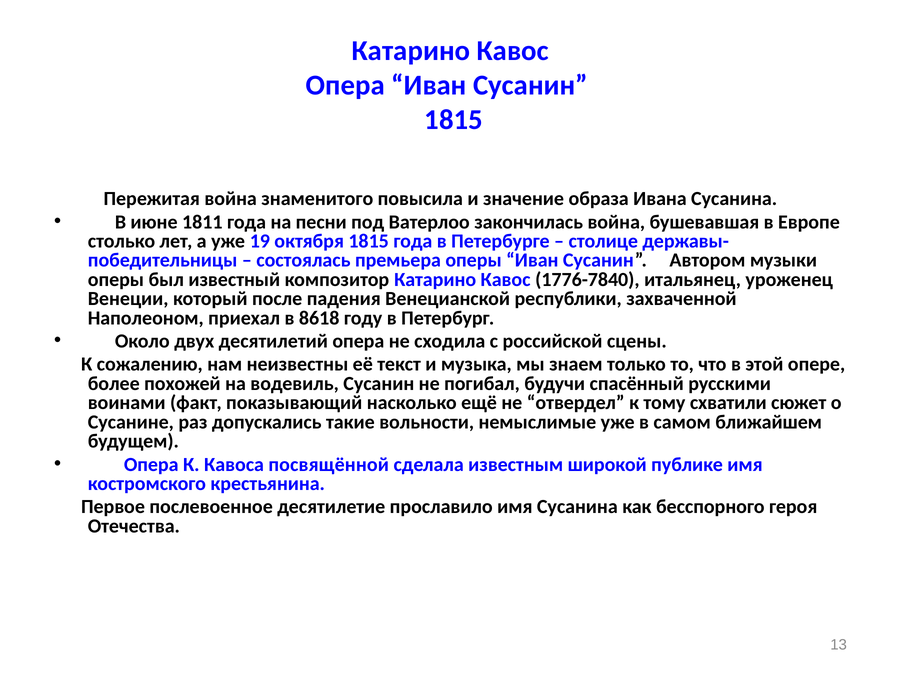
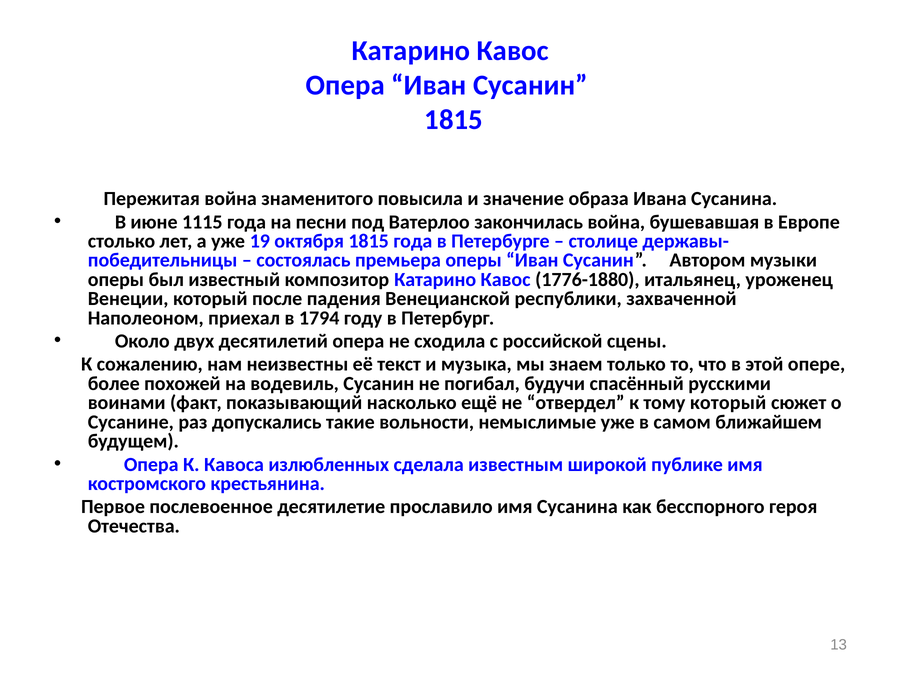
1811: 1811 -> 1115 (202, 222)
1776-7840: 1776-7840 -> 1776-1880 (587, 280)
8618: 8618 -> 1794 (319, 318)
тому схватили: схватили -> который (728, 403)
посвящённой: посвящённой -> излюбленных (329, 465)
